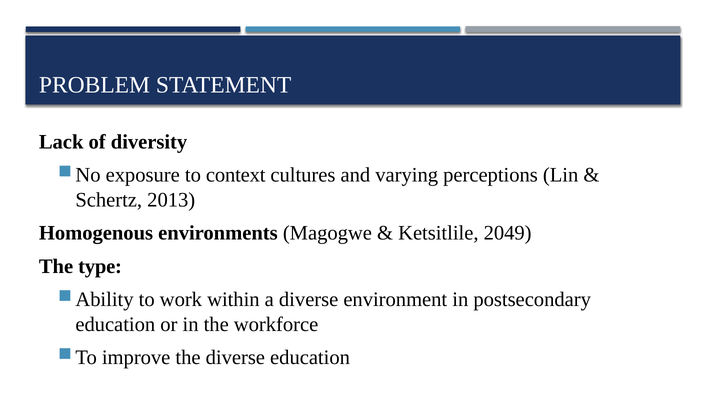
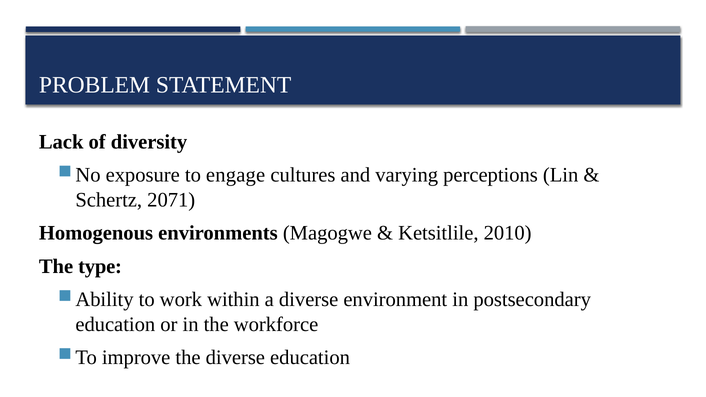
context: context -> engage (236, 175)
2013: 2013 -> 2071 (171, 200)
2049: 2049 -> 2010 (508, 233)
